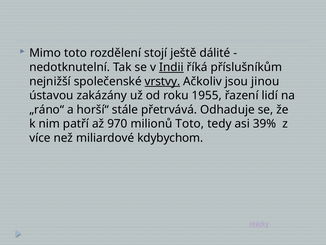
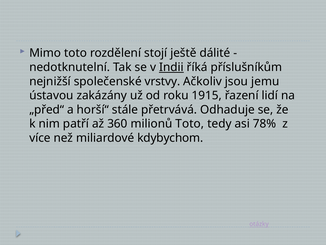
vrstvy underline: present -> none (162, 81)
jinou: jinou -> jemu (265, 81)
1955: 1955 -> 1915 (207, 95)
„ráno“: „ráno“ -> „před“ (47, 109)
970: 970 -> 360 (117, 124)
39%: 39% -> 78% (265, 124)
